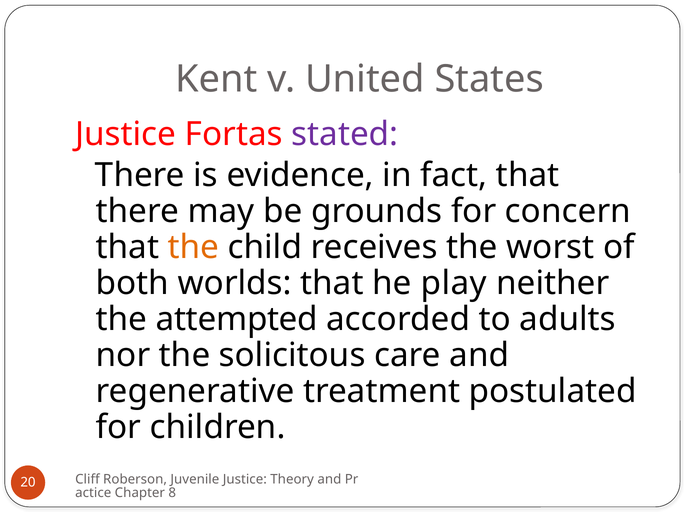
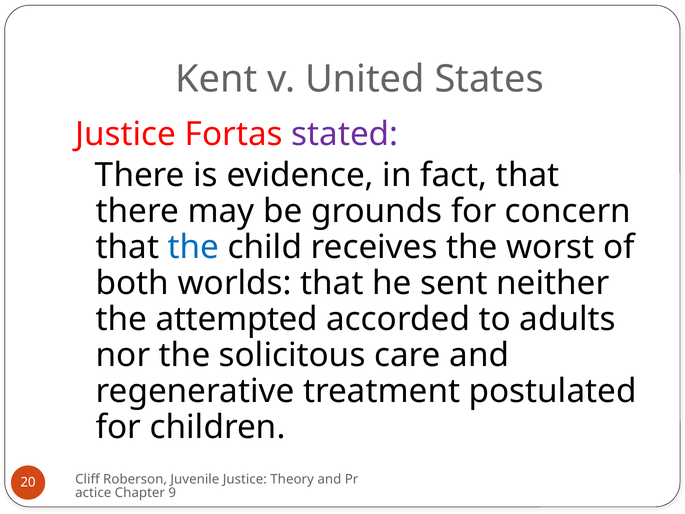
the colour: orange -> blue (193, 247)
play: play -> sent (454, 283)
8: 8 -> 9 (172, 493)
